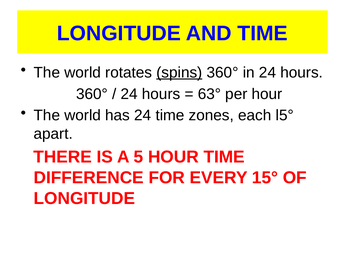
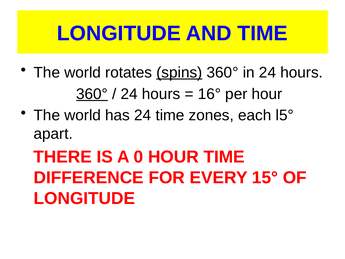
360° underline: none -> present (92, 94)
63°: 63° -> 16° (209, 94)
5: 5 -> 0 (138, 157)
